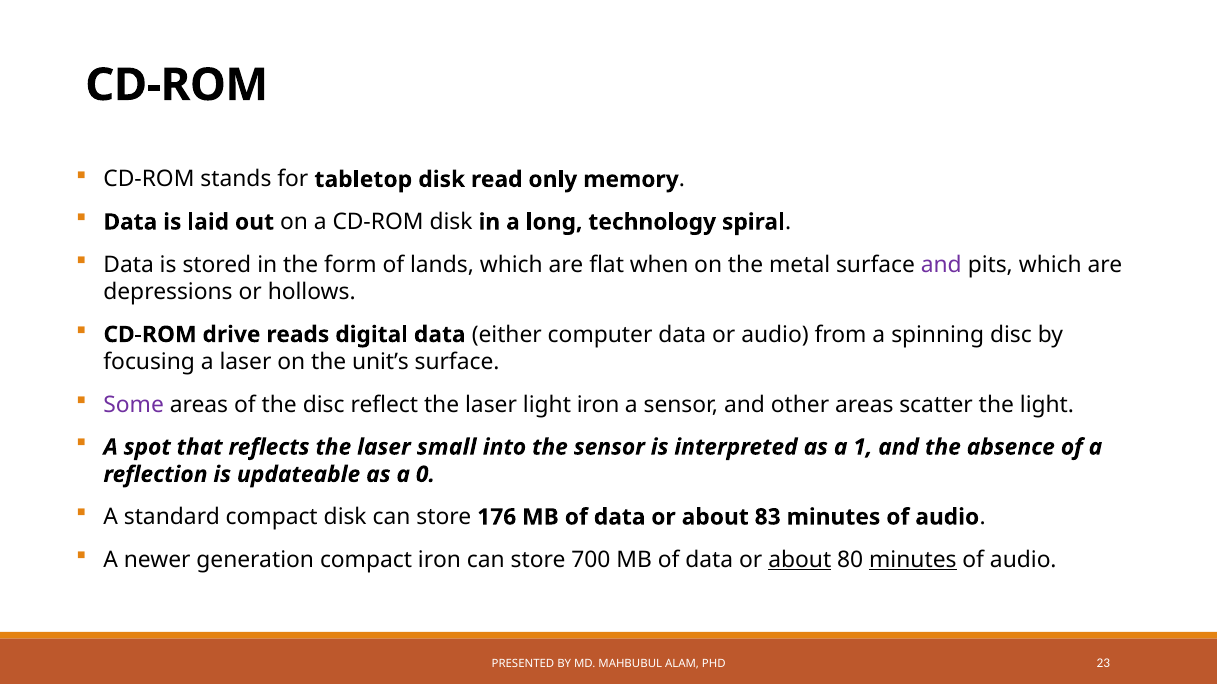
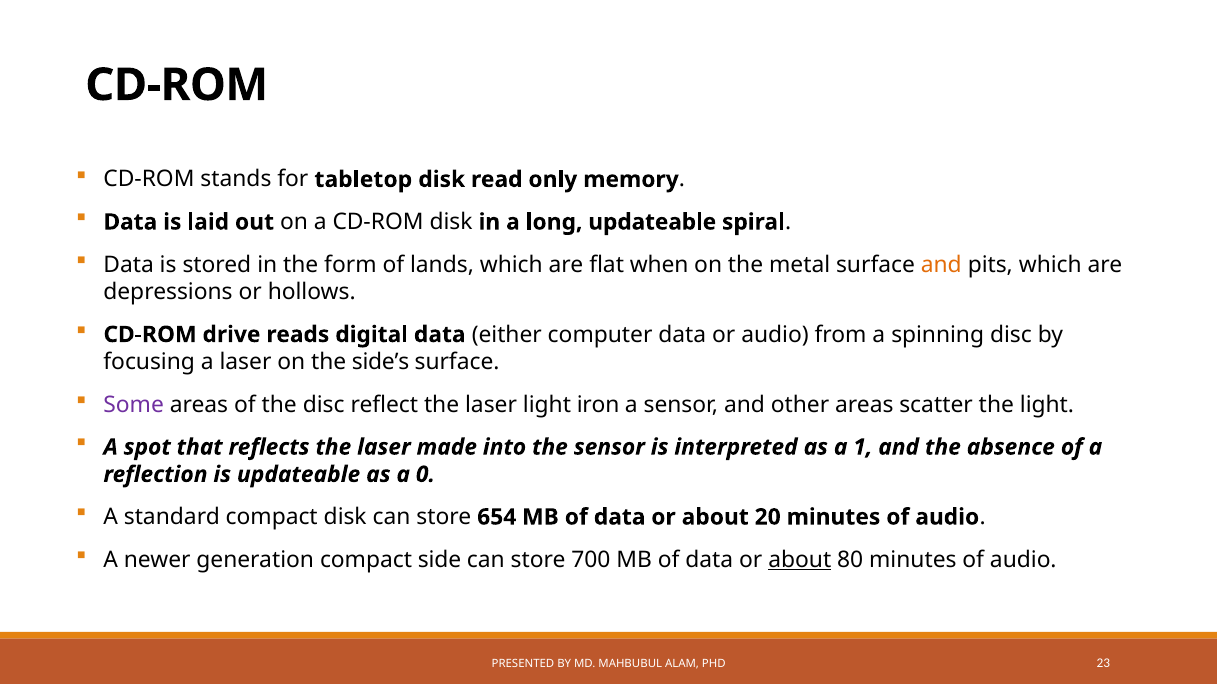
long technology: technology -> updateable (652, 222)
and colour: purple -> orange (941, 265)
unit’s: unit’s -> side’s (381, 362)
small: small -> made (447, 447)
176: 176 -> 654 (497, 517)
83: 83 -> 20 (768, 517)
compact iron: iron -> side (440, 560)
minutes underline: present -> none (913, 560)
